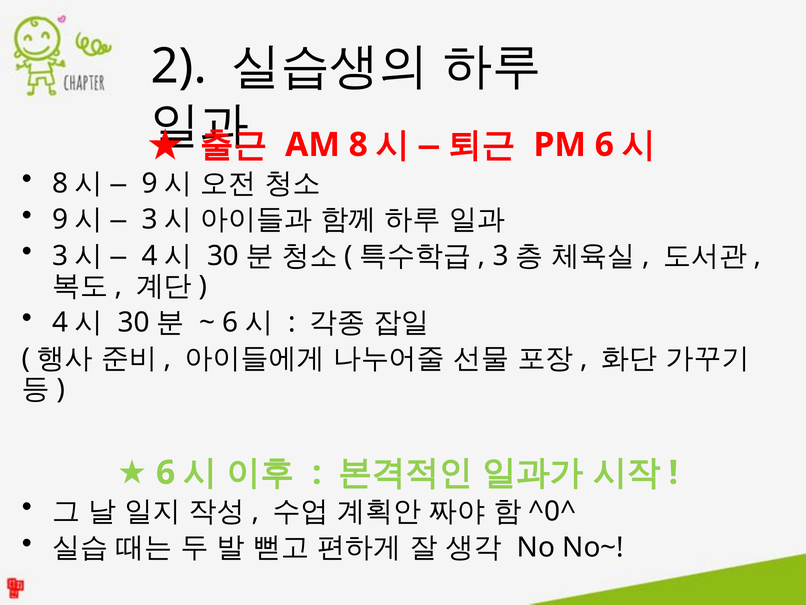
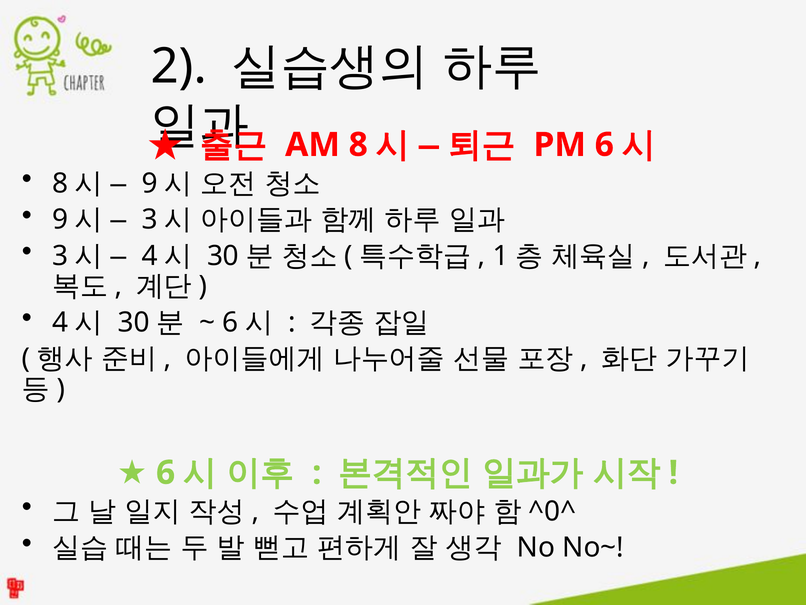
3: 3 -> 1 (501, 256)
